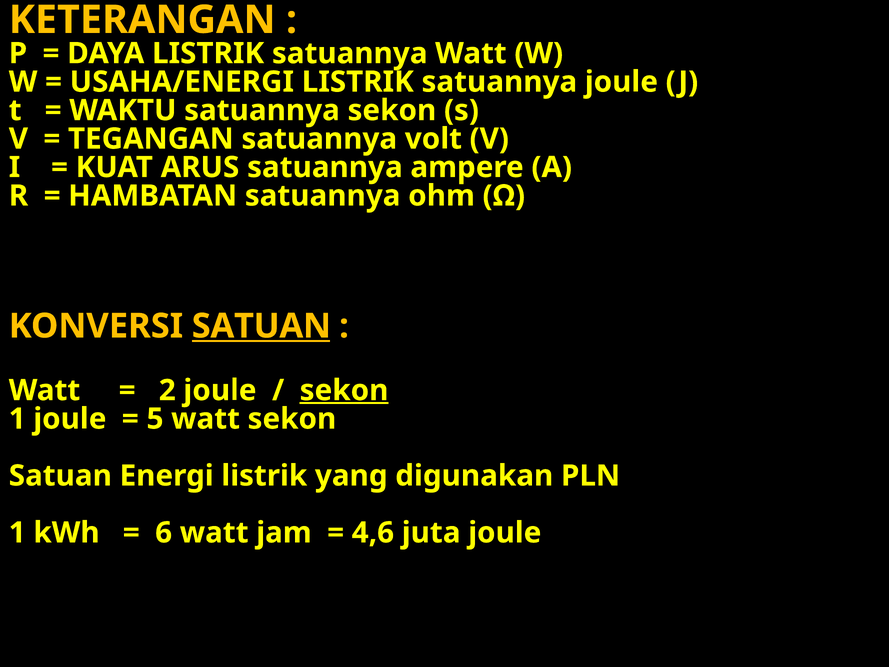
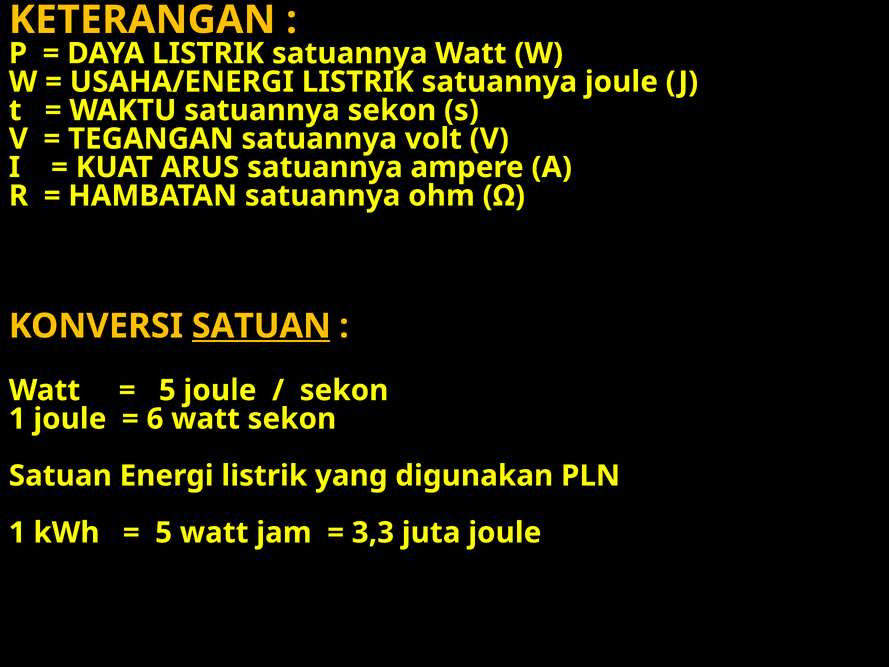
2: 2 -> 5 (167, 390)
sekon underline: present -> none (344, 390)
5: 5 -> 6 (155, 419)
6: 6 -> 5 (164, 533)
4,6: 4,6 -> 3,3 (373, 533)
